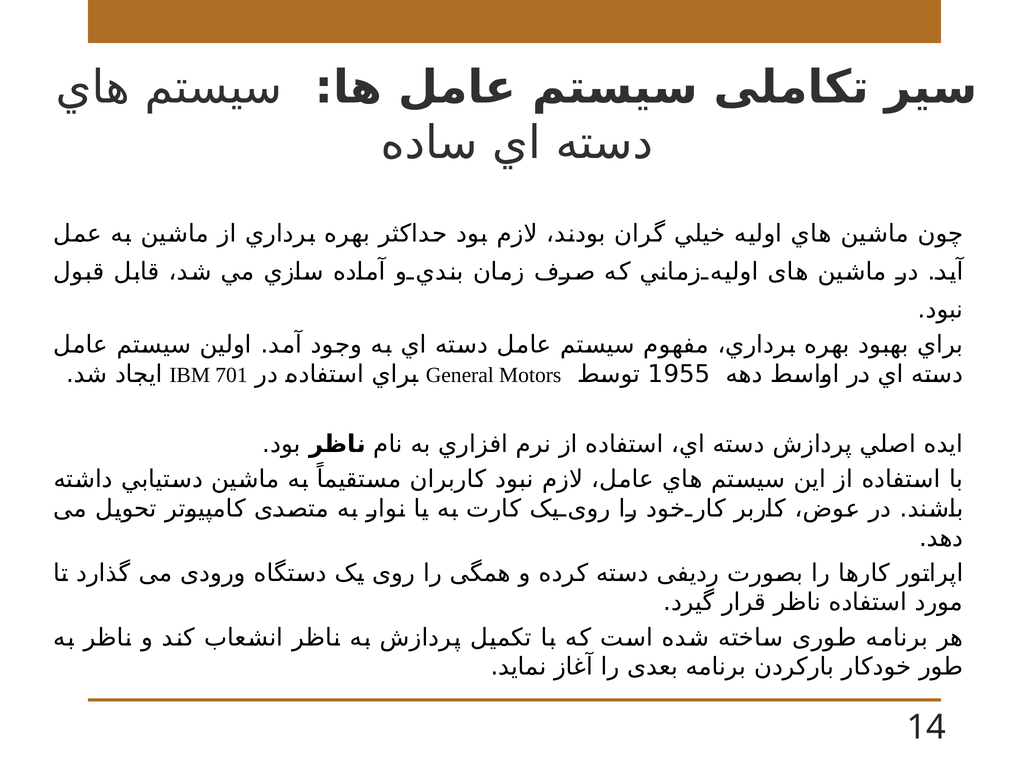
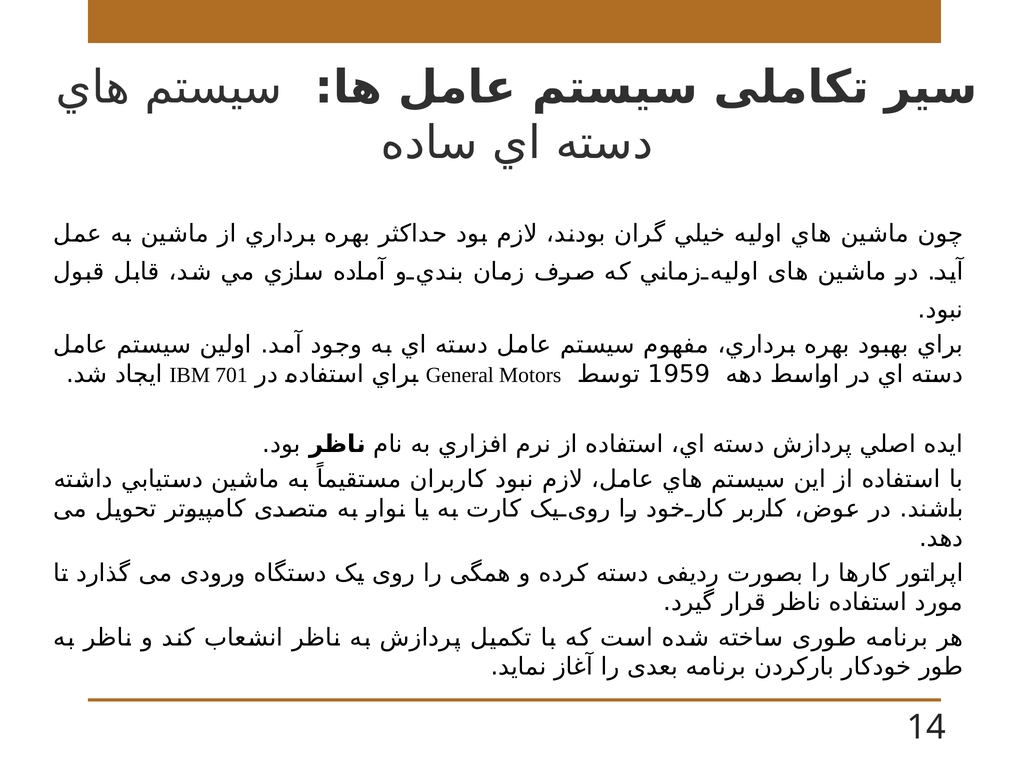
1955: 1955 -> 1959 (679, 374)
